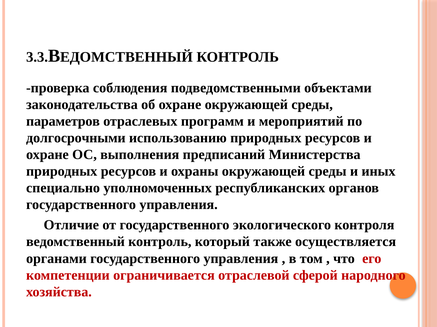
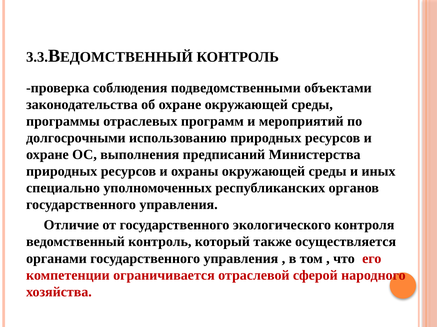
параметров: параметров -> программы (63, 121)
